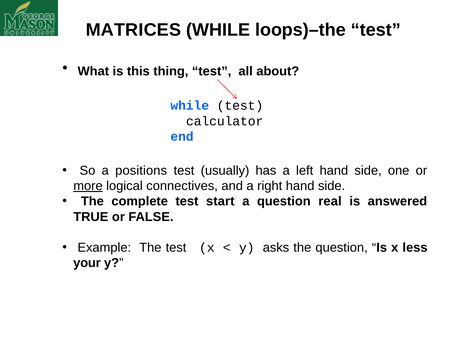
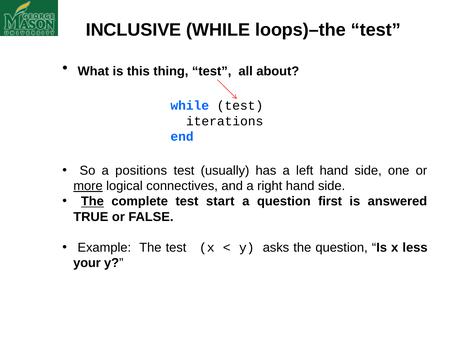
MATRICES: MATRICES -> INCLUSIVE (134, 30)
calculator: calculator -> iterations (225, 121)
The underline: none -> present (92, 202)
real: real -> first (330, 202)
